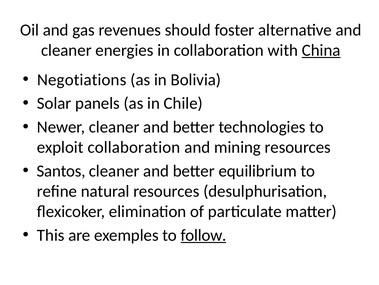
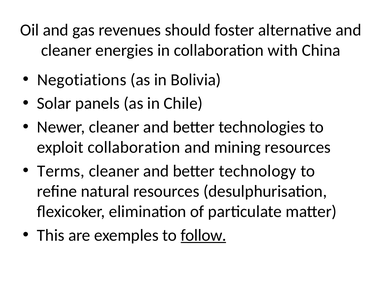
China underline: present -> none (321, 50)
Santos: Santos -> Terms (61, 171)
equilibrium: equilibrium -> technology (258, 171)
